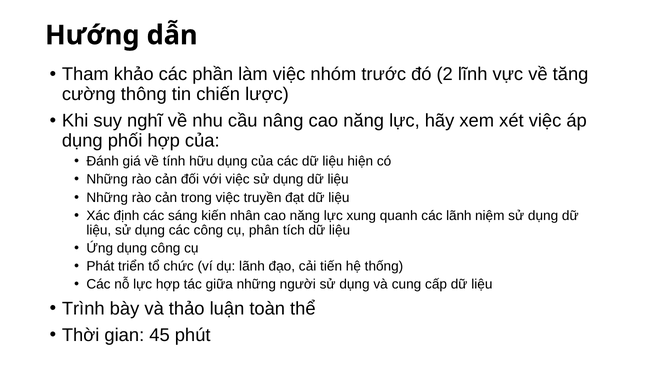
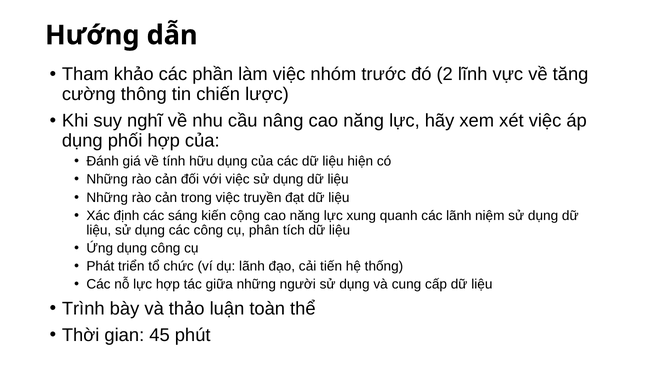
nhân: nhân -> cộng (245, 215)
